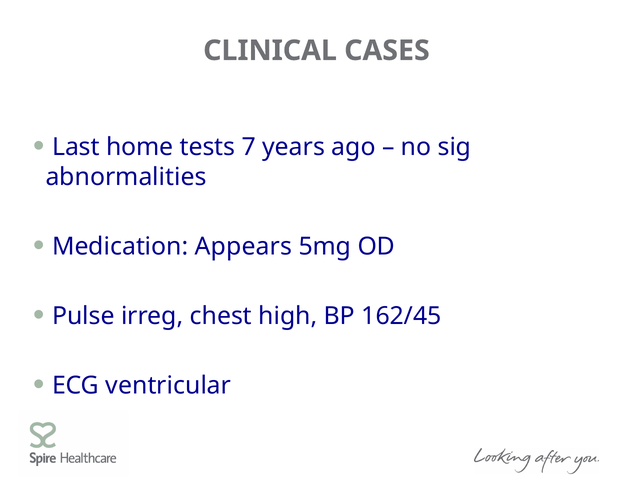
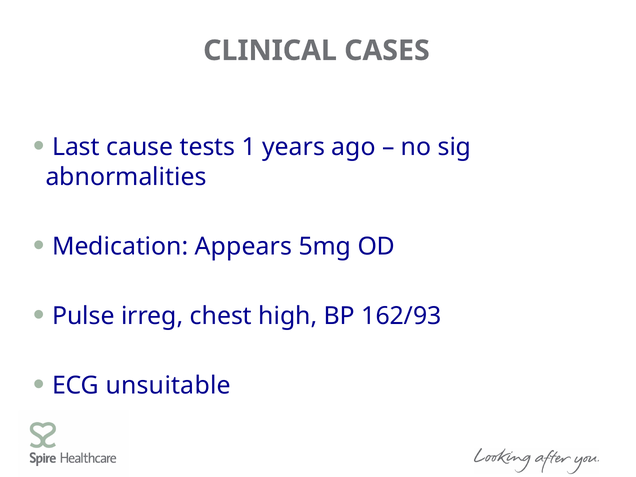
home: home -> cause (140, 147)
7: 7 -> 1 (249, 147)
162/45: 162/45 -> 162/93 (402, 316)
ventricular: ventricular -> unsuitable (168, 385)
